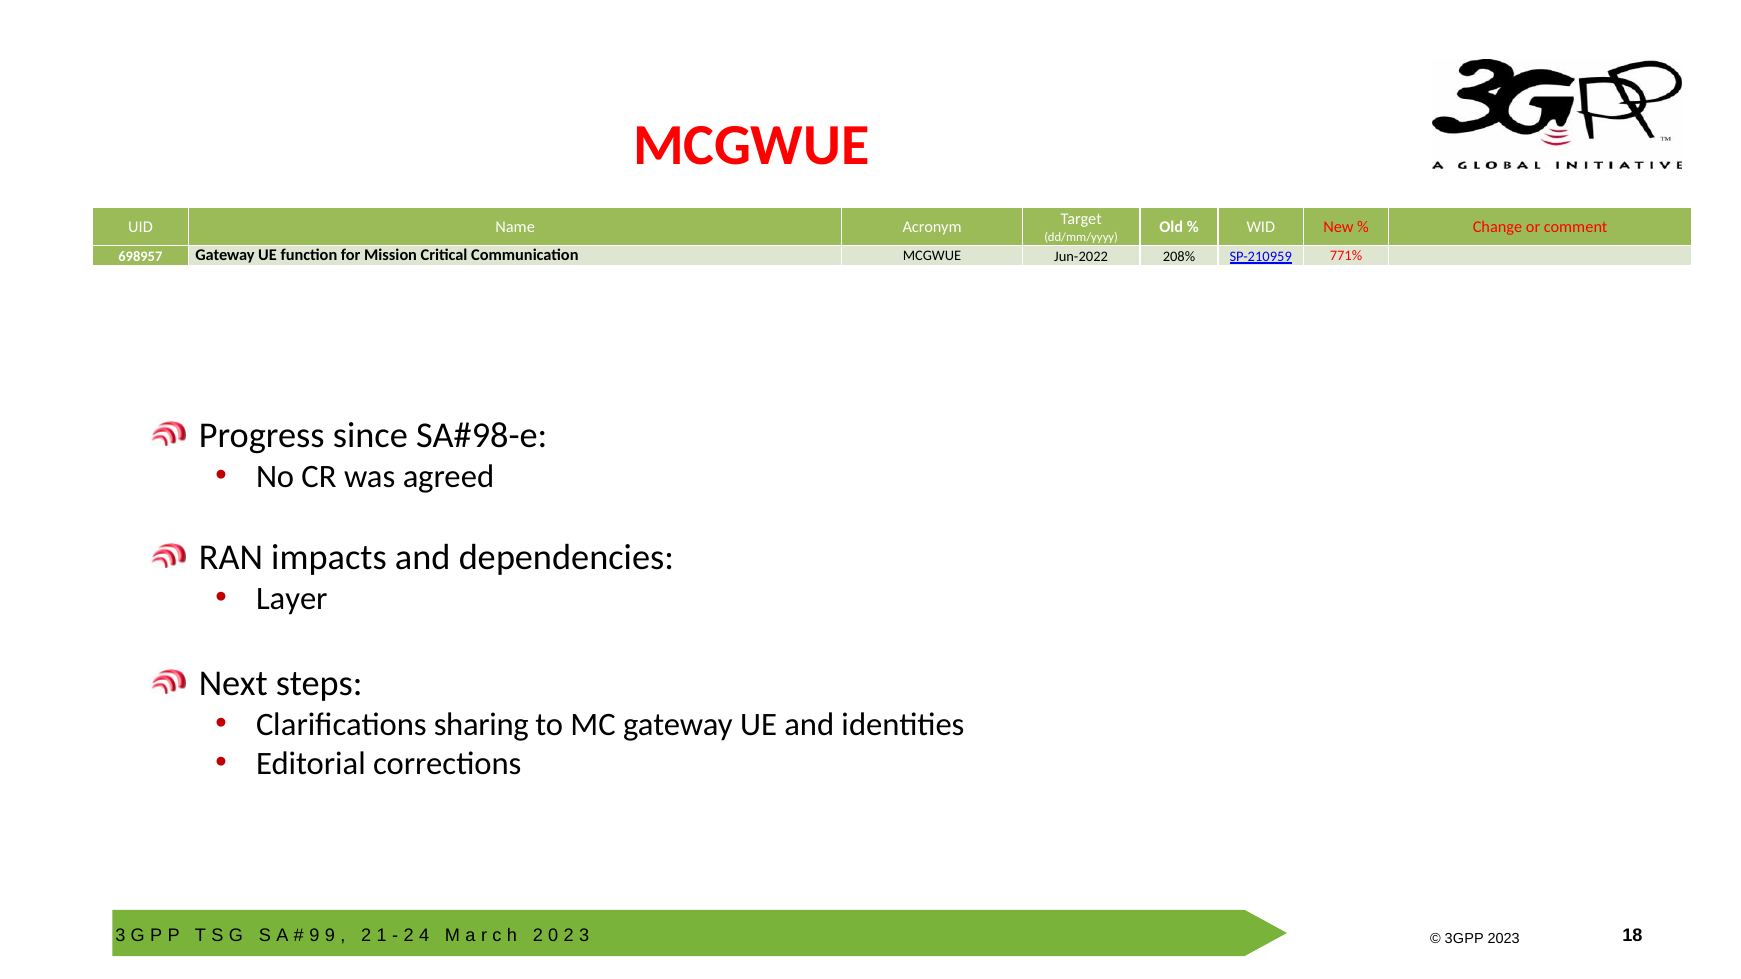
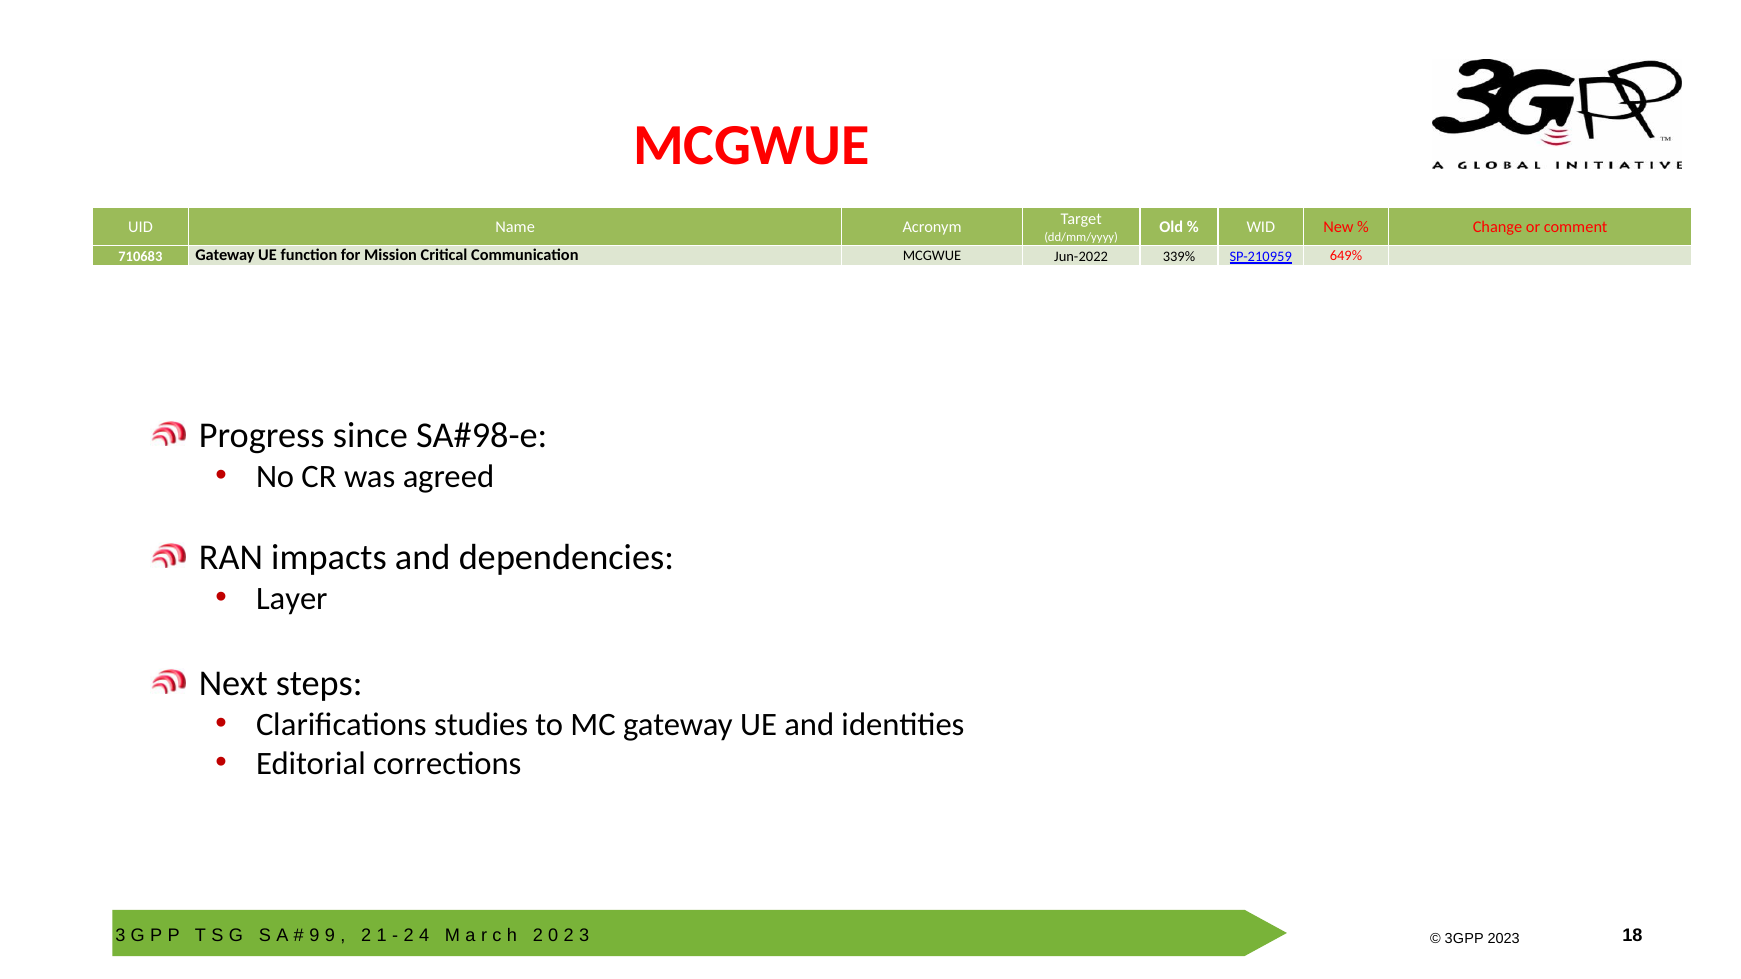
698957: 698957 -> 710683 (140, 257)
208%: 208% -> 339% (1179, 257)
771%: 771% -> 649% (1346, 256)
sharing: sharing -> studies (481, 725)
